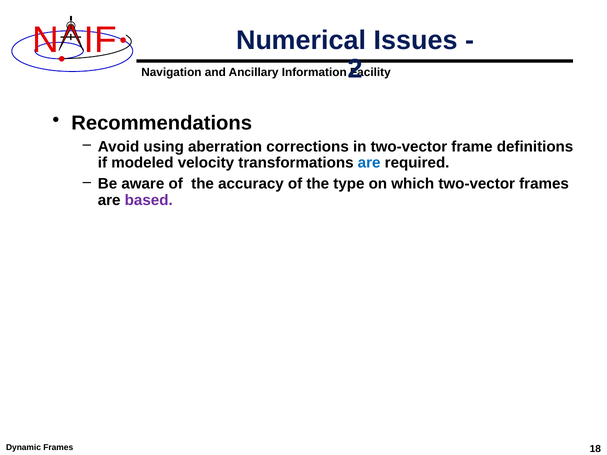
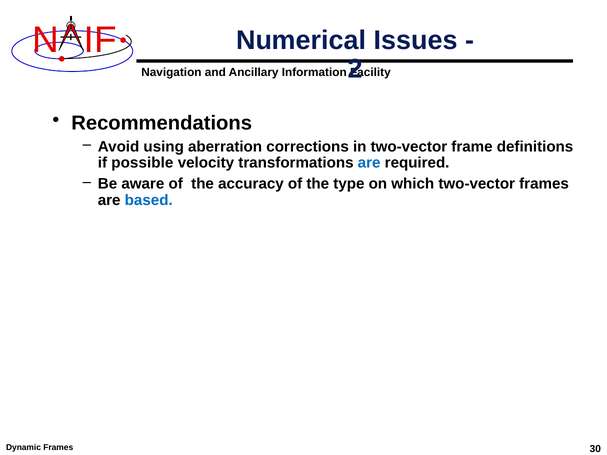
modeled: modeled -> possible (142, 163)
based colour: purple -> blue (149, 200)
18: 18 -> 30 (595, 449)
